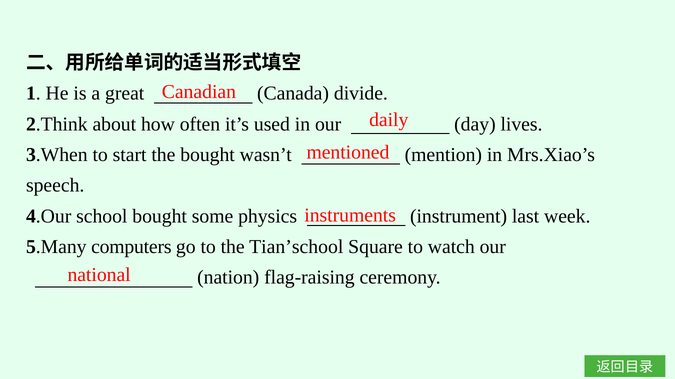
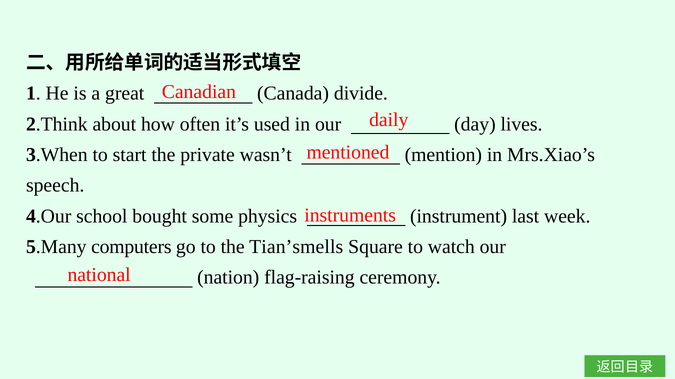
the bought: bought -> private (208, 155)
Tian’school: Tian’school -> Tian’smells (296, 247)
